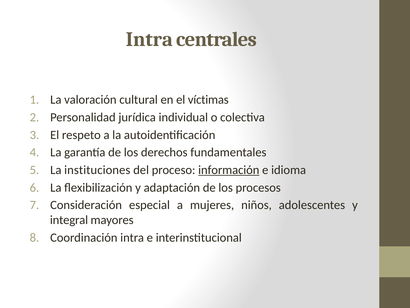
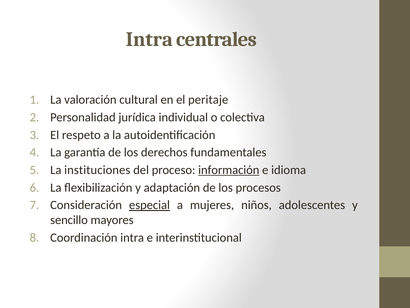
víctimas: víctimas -> peritaje (208, 100)
especial underline: none -> present (149, 205)
integral: integral -> sencillo (69, 220)
